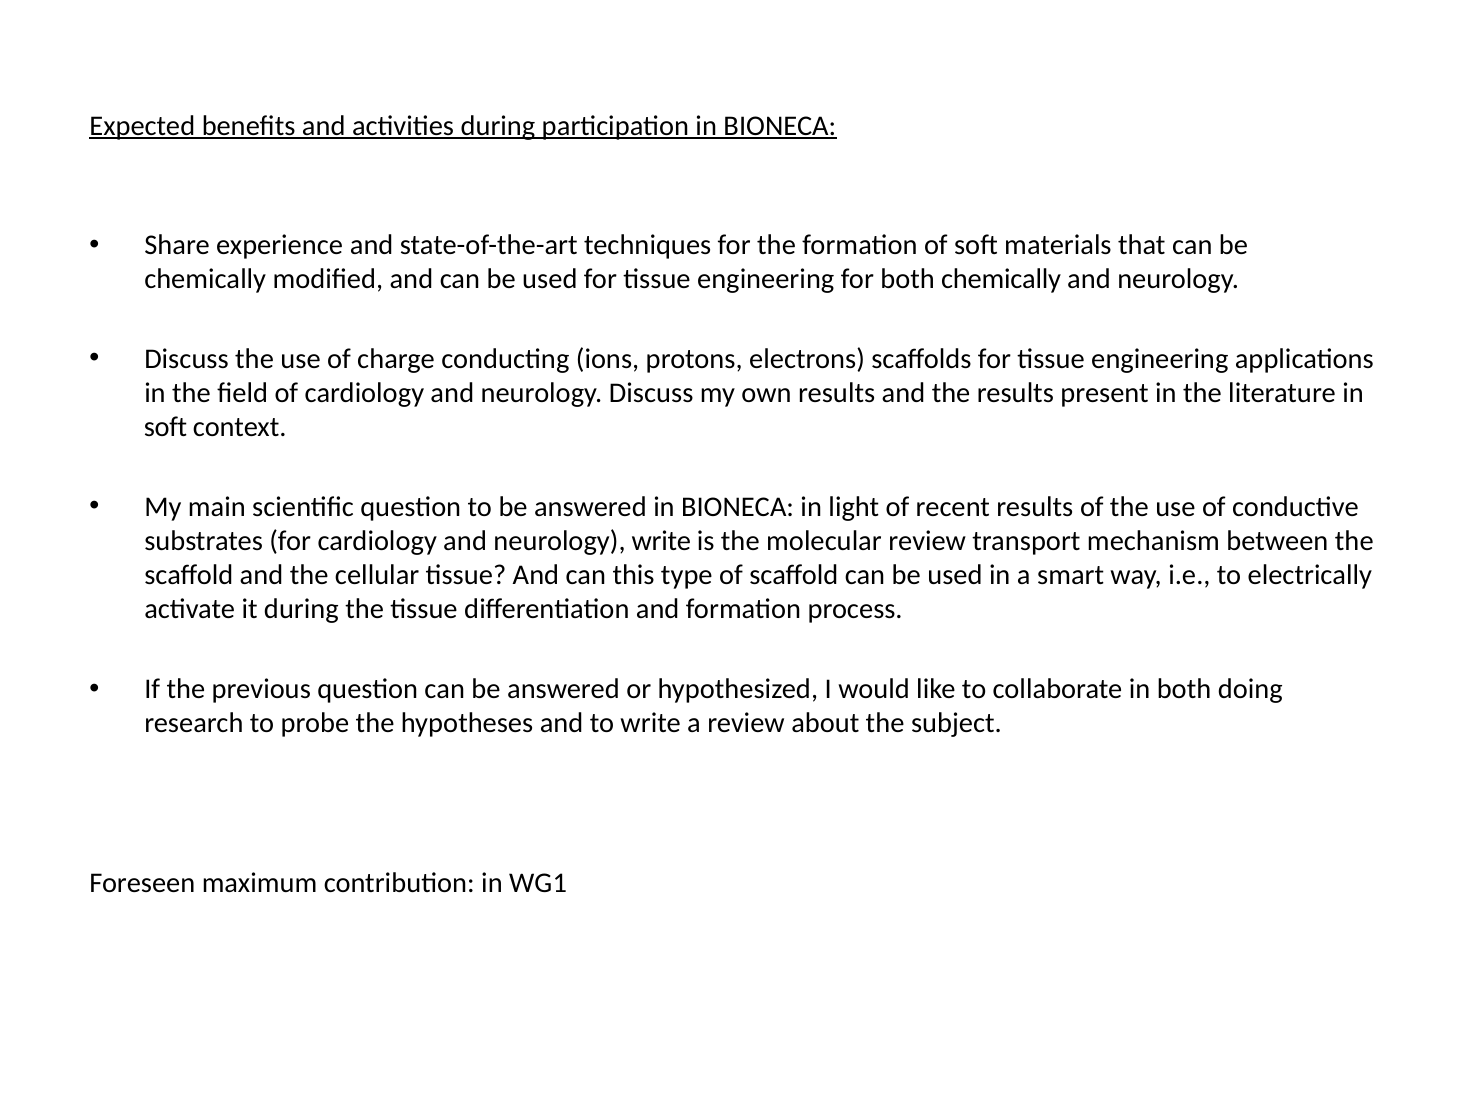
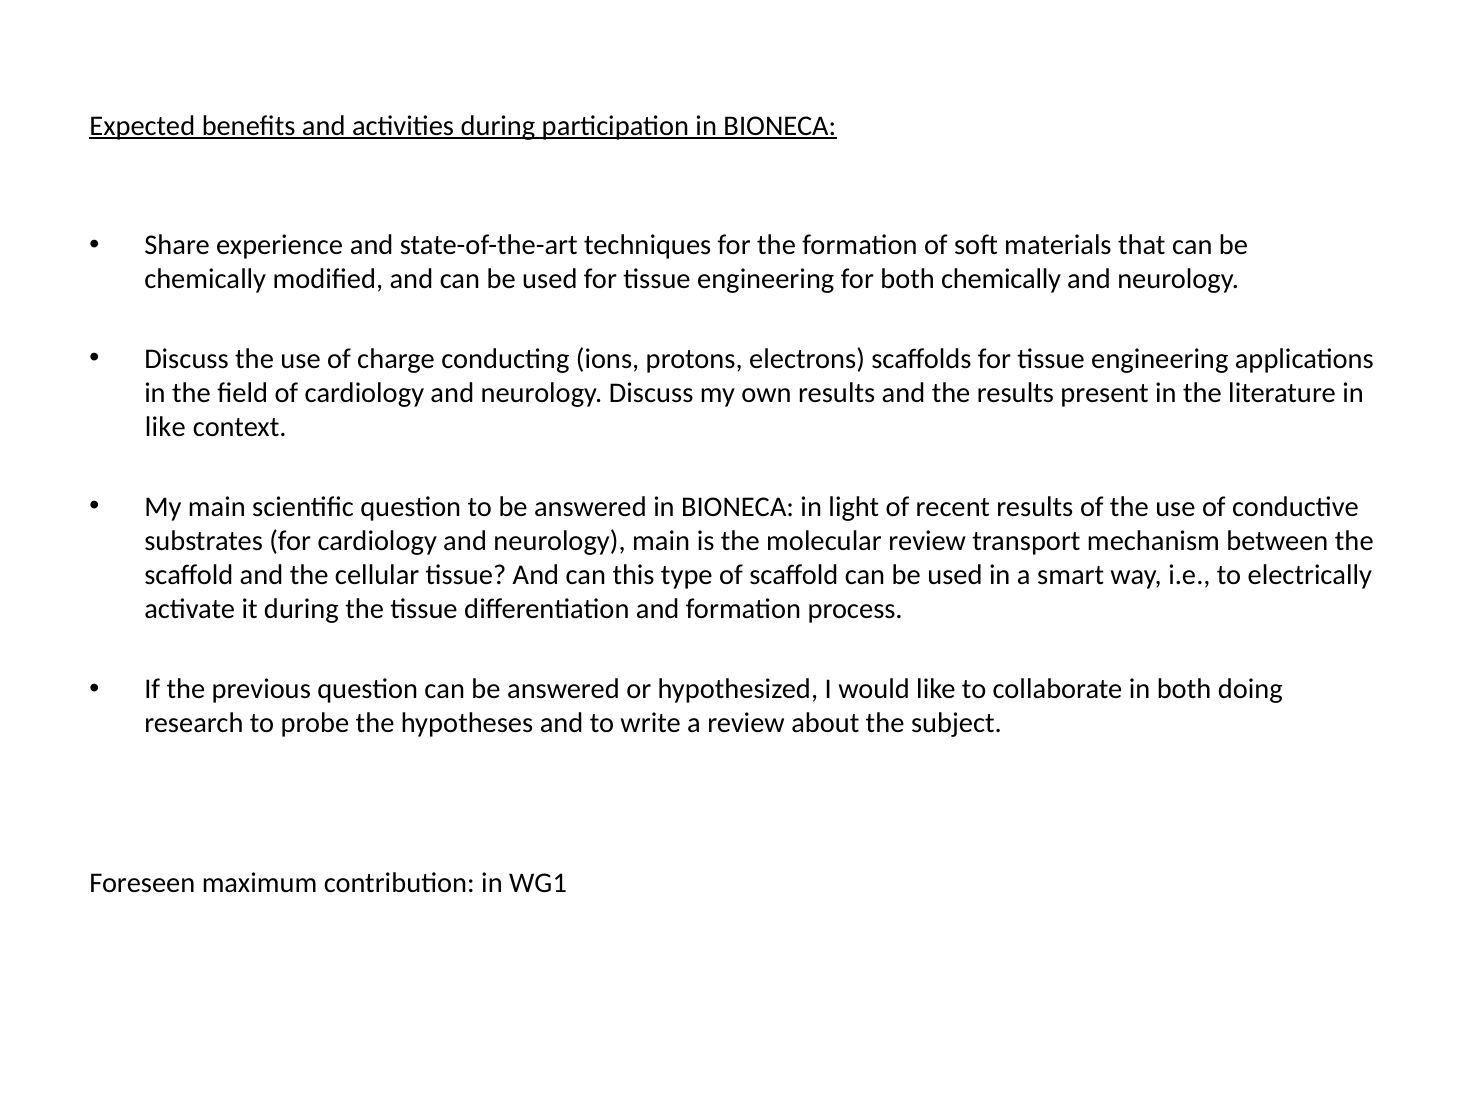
soft: soft -> like (165, 427)
neurology write: write -> main (661, 541)
